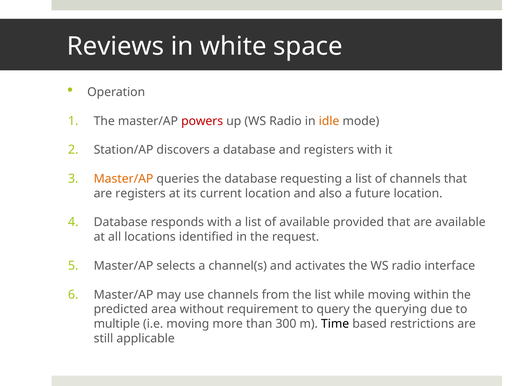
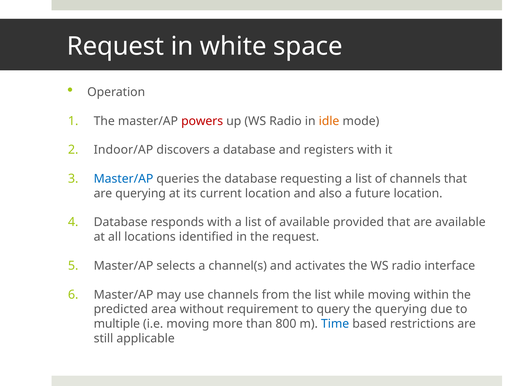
Reviews: Reviews -> Request (116, 46)
Station/AP: Station/AP -> Indoor/AP (123, 150)
Master/AP colour: orange -> blue (124, 179)
are registers: registers -> querying (141, 194)
300: 300 -> 800 (286, 324)
Time colour: black -> blue (335, 324)
